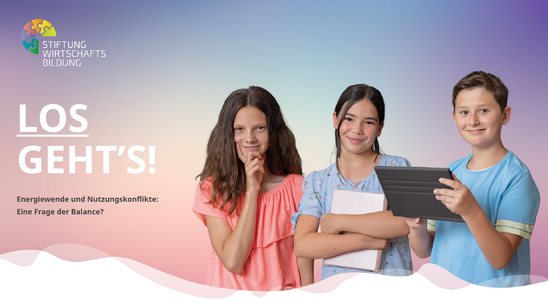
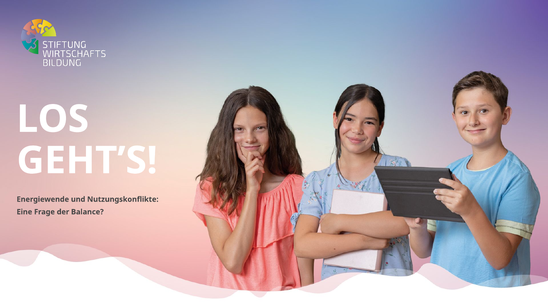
LOS underline: present -> none (53, 119)
